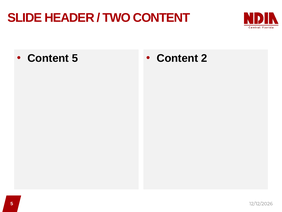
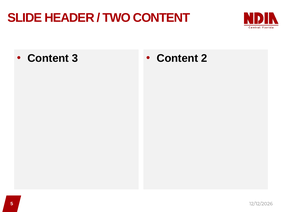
Content 5: 5 -> 3 (75, 58)
